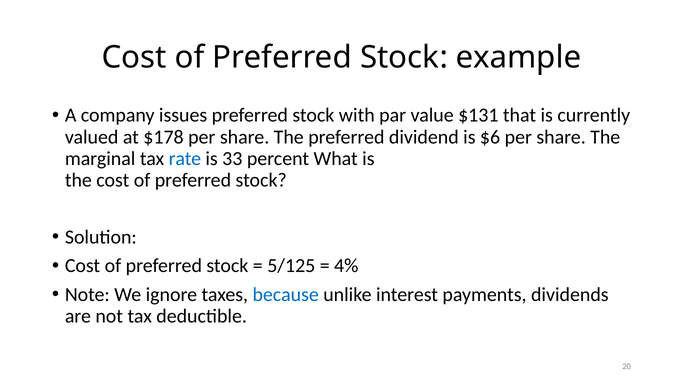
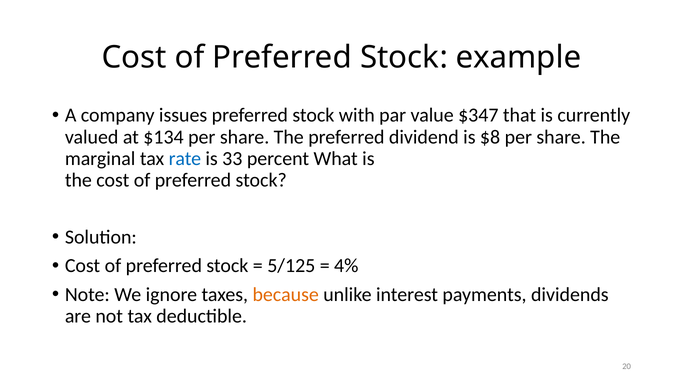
$131: $131 -> $347 (478, 115)
$178: $178 -> $134 (164, 137)
$6: $6 -> $8 (490, 137)
because colour: blue -> orange (286, 295)
